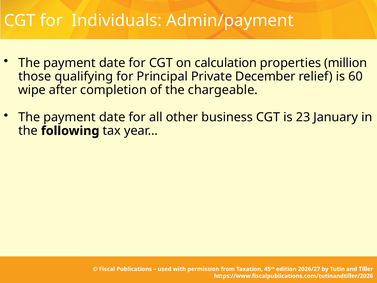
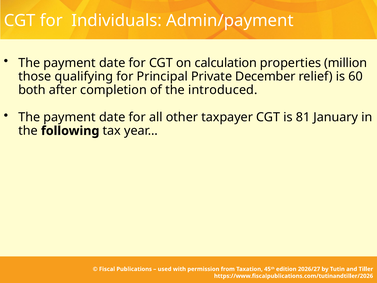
wipe: wipe -> both (32, 90)
chargeable: chargeable -> introduced (223, 90)
business: business -> taxpayer (227, 117)
23: 23 -> 81 (303, 117)
